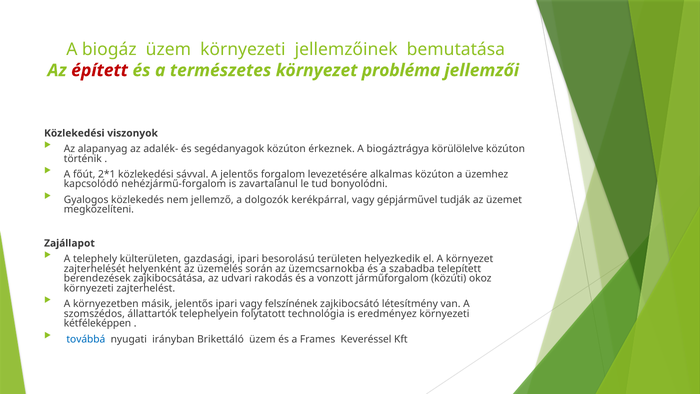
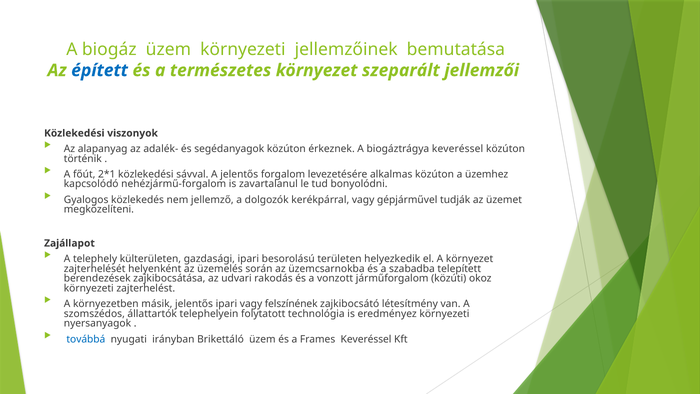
épített colour: red -> blue (100, 70)
probléma: probléma -> szeparált (401, 70)
biogáztrágya körülölelve: körülölelve -> keveréssel (458, 149)
kétféleképpen: kétféleképpen -> nyersanyagok (97, 323)
